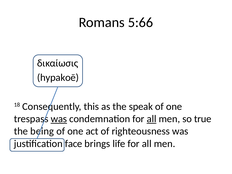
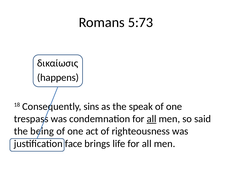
5:66: 5:66 -> 5:73 (141, 22)
hypakoē: hypakoē -> happens (58, 78)
this: this -> sins (91, 106)
was underline: present -> none (59, 119)
true: true -> said (203, 119)
